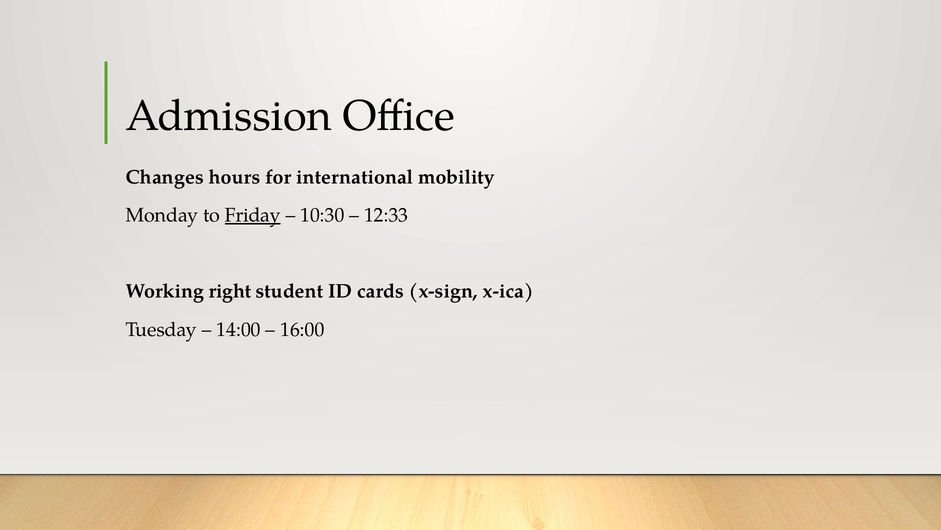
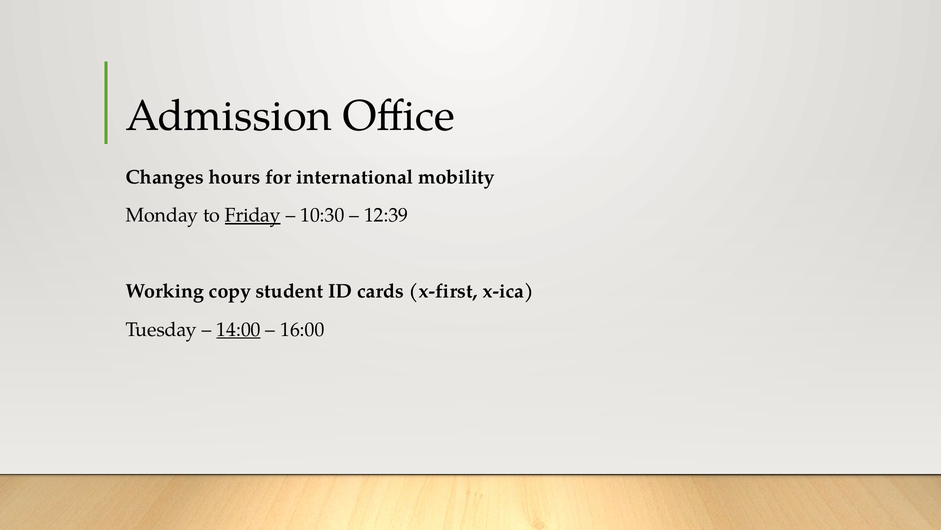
12:33: 12:33 -> 12:39 (386, 215)
right: right -> copy (230, 291)
x-sign: x-sign -> x-first (443, 291)
14:00 underline: none -> present (239, 329)
